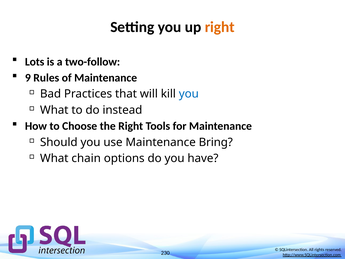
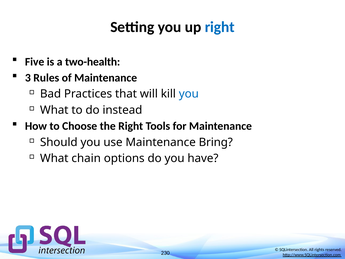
right colour: orange -> blue (220, 27)
Lots: Lots -> Five (35, 62)
two-follow: two-follow -> two-health (93, 62)
9: 9 -> 3 (28, 78)
